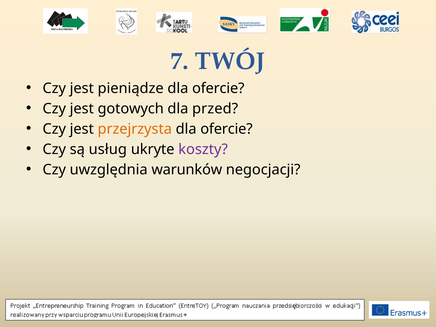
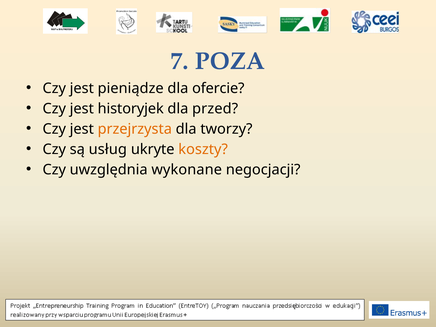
TWÓJ: TWÓJ -> POZA (230, 61)
gotowych: gotowych -> historyjek (131, 109)
ofercie: ofercie -> tworzy (226, 129)
koszty colour: purple -> orange (203, 149)
warunków: warunków -> wykonane (187, 170)
